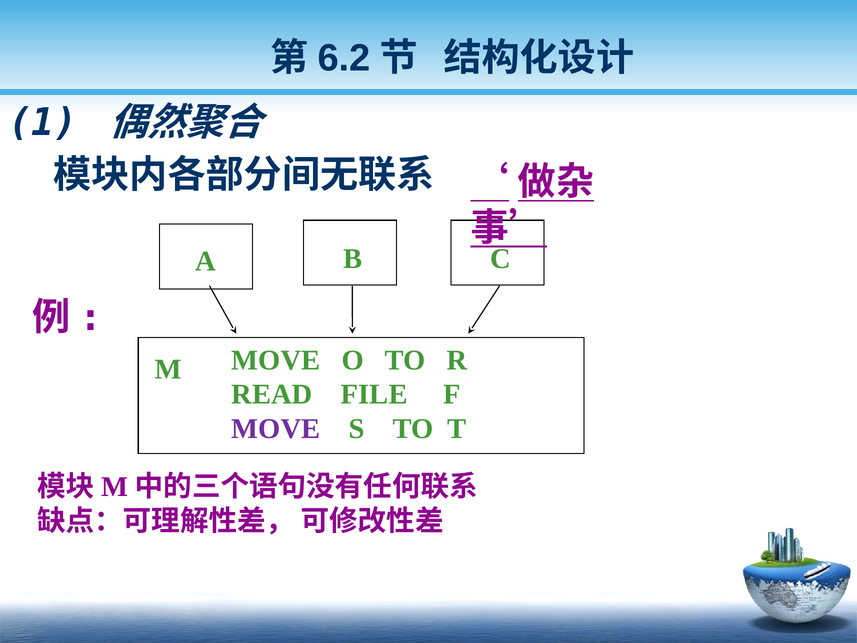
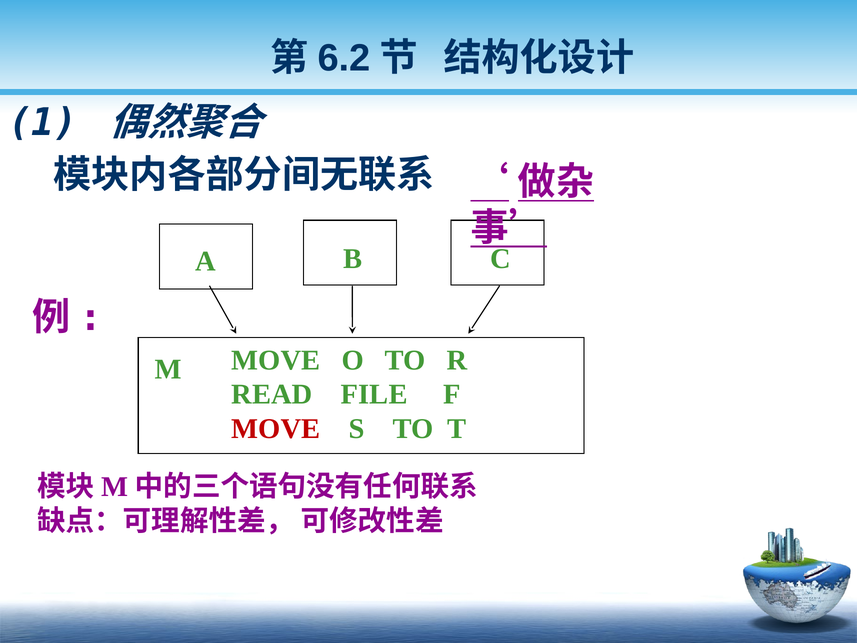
MOVE colour: purple -> red (276, 429)
